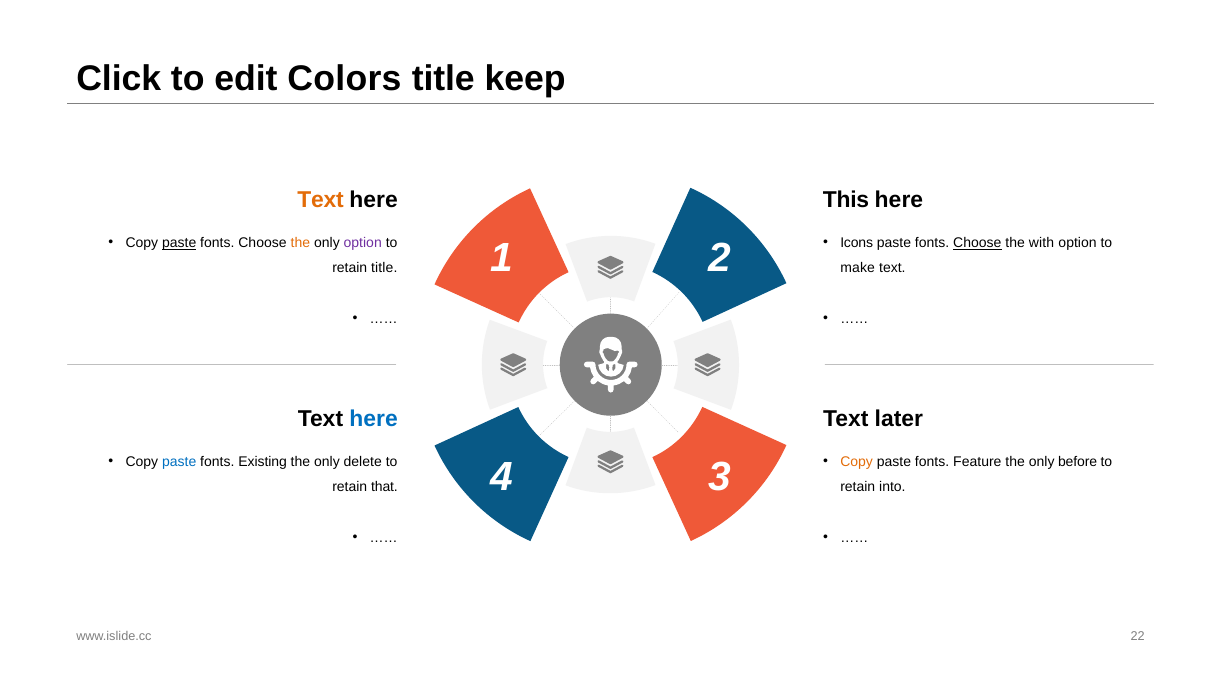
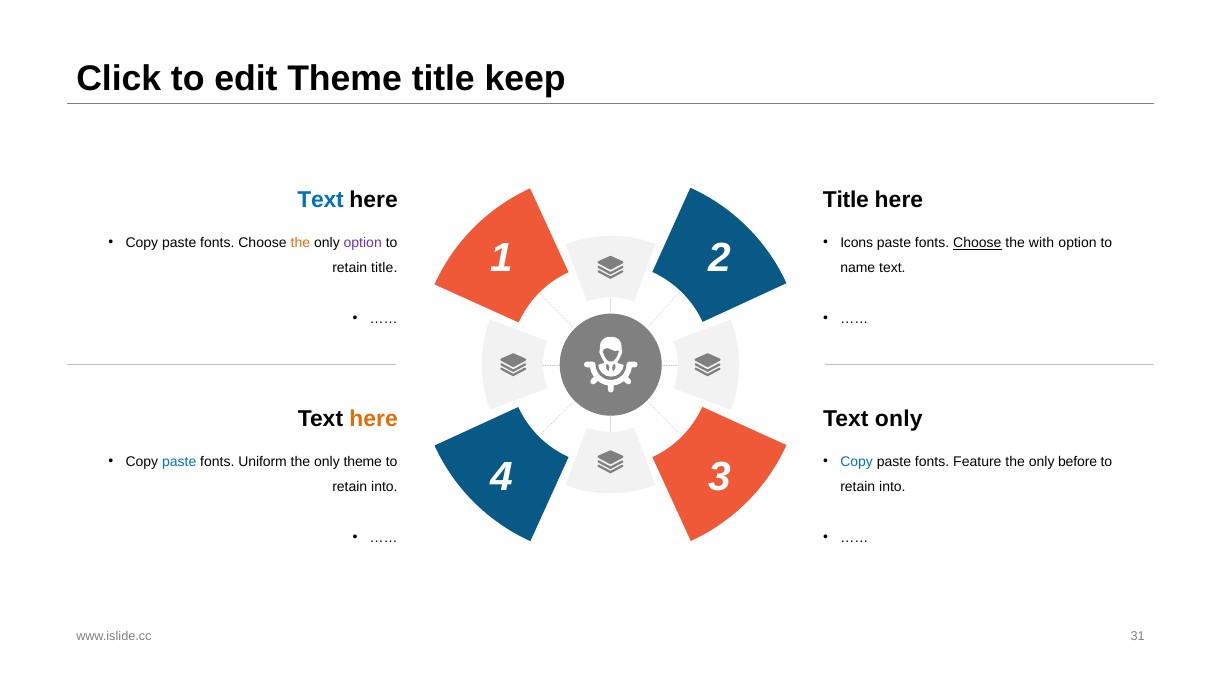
edit Colors: Colors -> Theme (345, 79)
Text colour: orange -> blue (321, 200)
This: This -> Title (846, 200)
paste underline: present -> none (179, 243)
make: make -> name (858, 268)
here colour: blue -> orange (374, 419)
Text later: later -> only (899, 419)
Existing: Existing -> Uniform (263, 462)
only delete: delete -> theme (363, 462)
Copy colour: orange -> blue (857, 462)
that: that -> into (384, 487)
22: 22 -> 31 (1138, 636)
